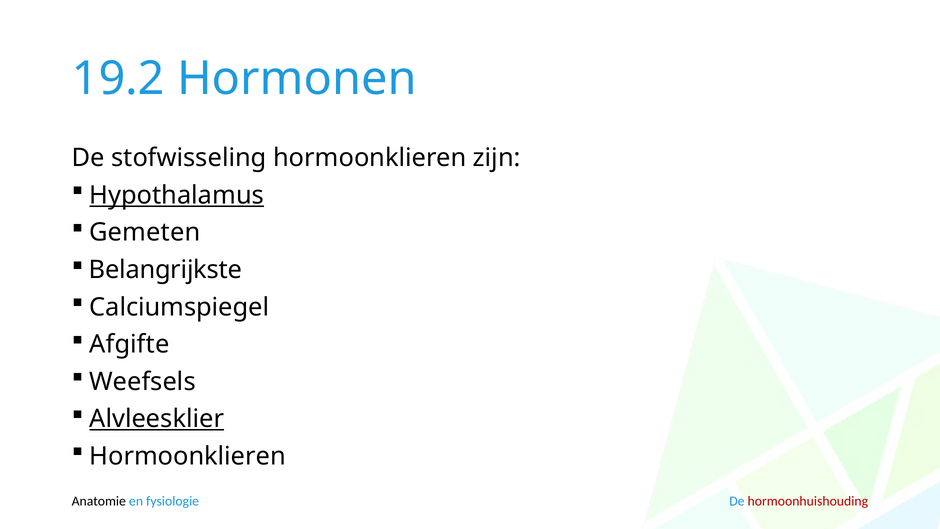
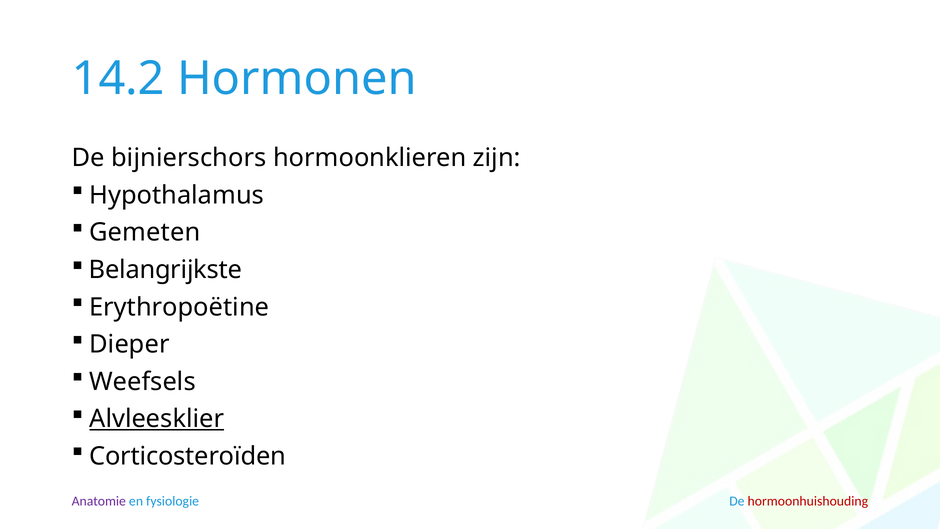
19.2: 19.2 -> 14.2 (118, 79)
stofwisseling: stofwisseling -> bijnierschors (189, 158)
Hypothalamus underline: present -> none (177, 195)
Calciumspiegel: Calciumspiegel -> Erythropoëtine (179, 307)
Afgifte: Afgifte -> Dieper (129, 344)
Hormoonklieren: Hormoonklieren -> Corticosteroïden (188, 456)
Anatomie colour: black -> purple (99, 501)
